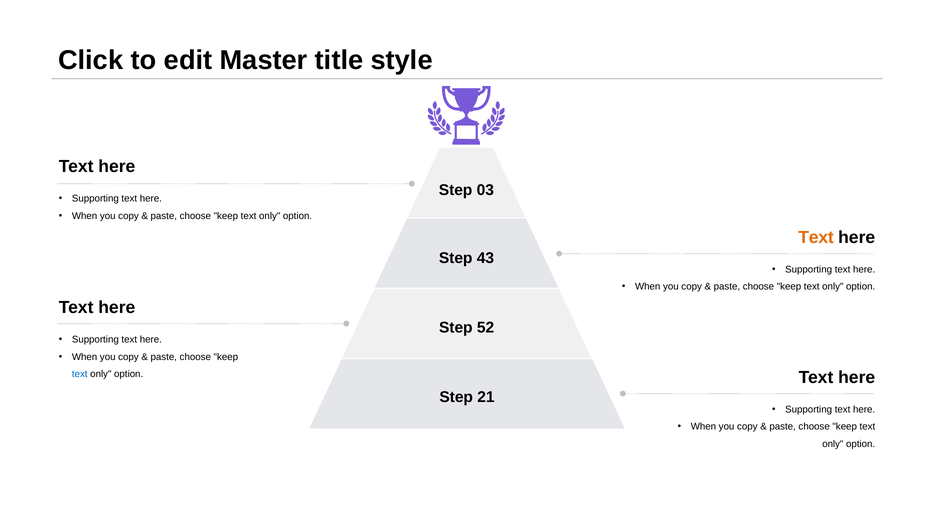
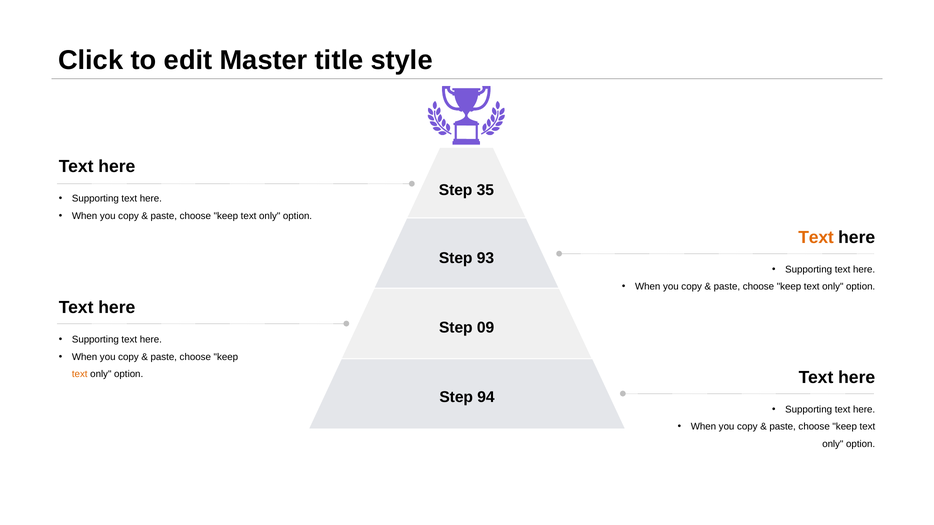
03: 03 -> 35 (485, 190)
43: 43 -> 93 (485, 258)
52: 52 -> 09 (486, 328)
text colour: blue -> orange (80, 375)
21: 21 -> 94 (486, 398)
